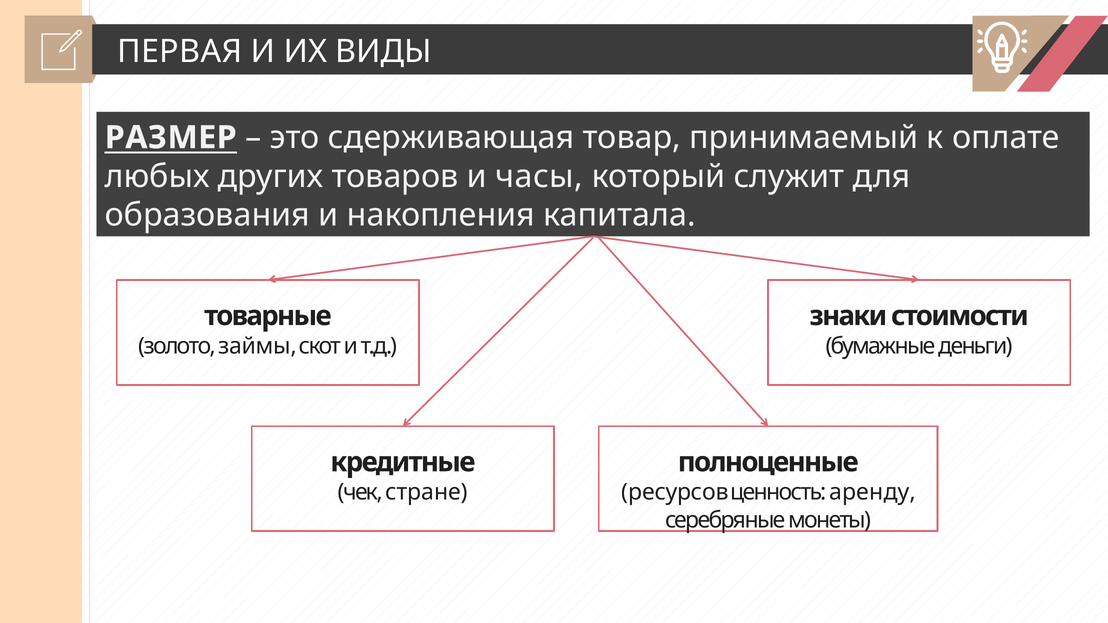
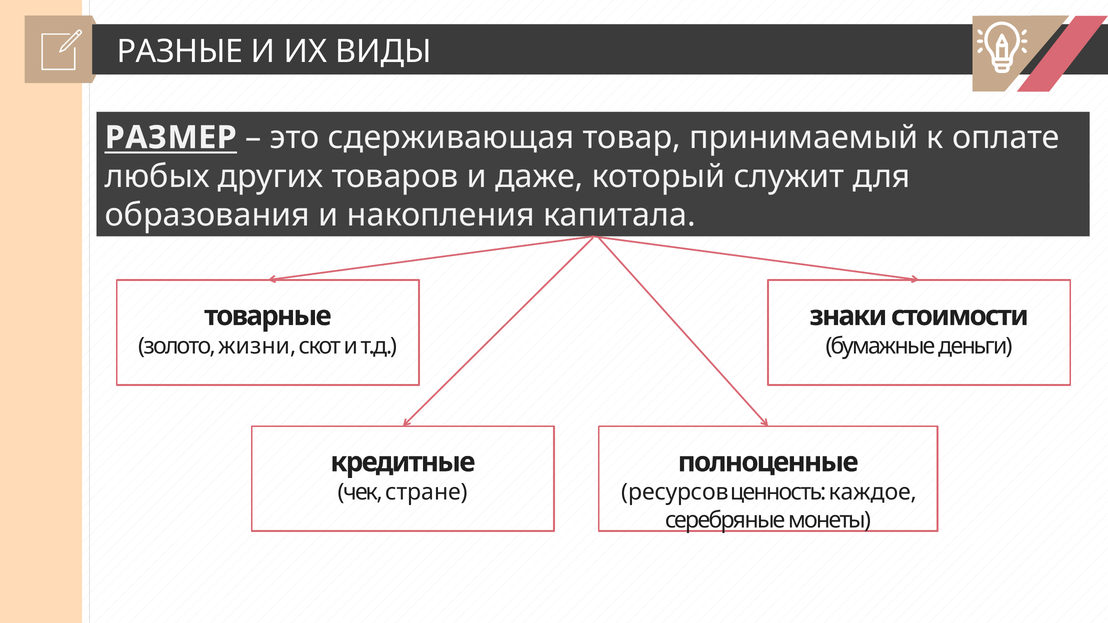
ПЕРВАЯ: ПЕРВАЯ -> РАЗНЫЕ (180, 52)
часы: часы -> даже (539, 176)
займы: займы -> жизни (257, 346)
аренду: аренду -> каждое (873, 492)
